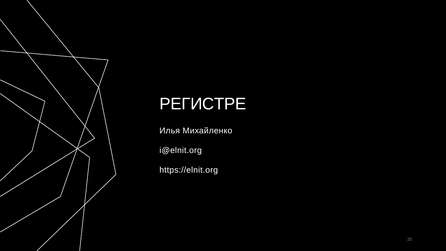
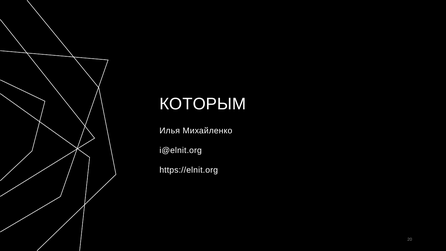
РЕГИСТРЕ: РЕГИСТРЕ -> КОТОРЫМ (203, 104)
